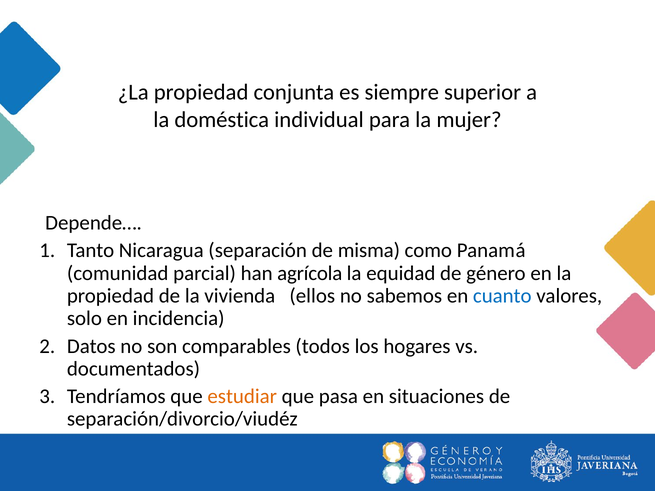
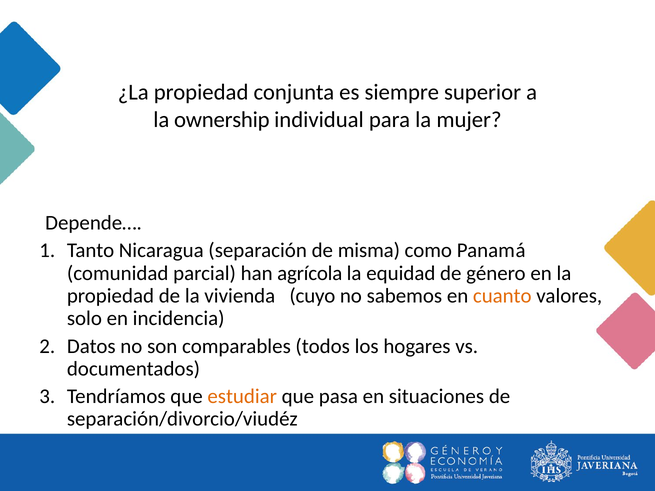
doméstica: doméstica -> ownership (222, 120)
ellos: ellos -> cuyo (312, 296)
cuanto colour: blue -> orange (502, 296)
